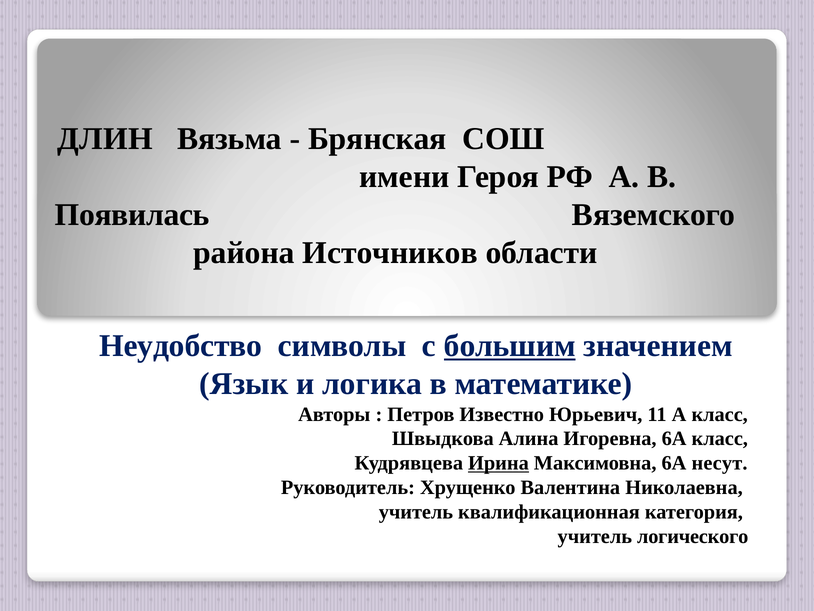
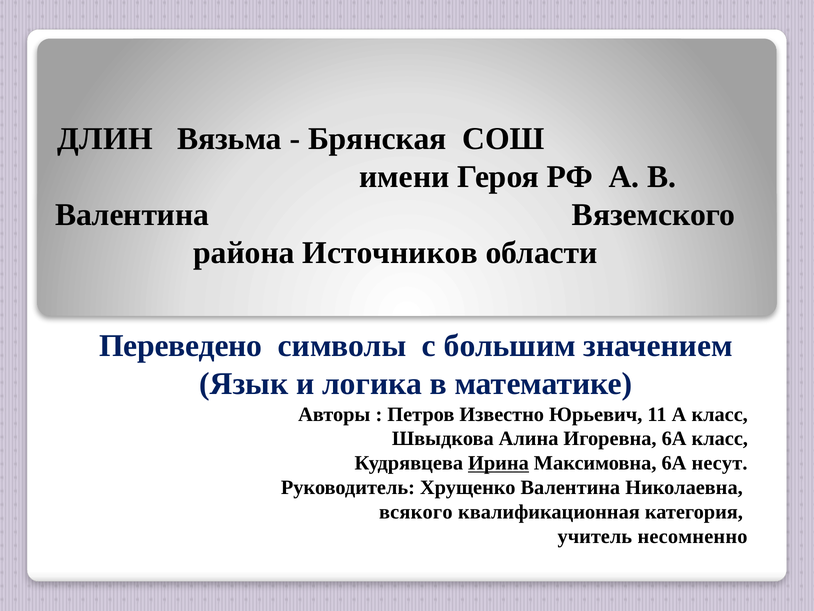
Появилась: Появилась -> Валентина (132, 215)
Неудобство: Неудобство -> Переведено (181, 346)
большим underline: present -> none (510, 346)
учитель: учитель -> всякого (416, 512)
логического: логического -> несомненно (693, 536)
